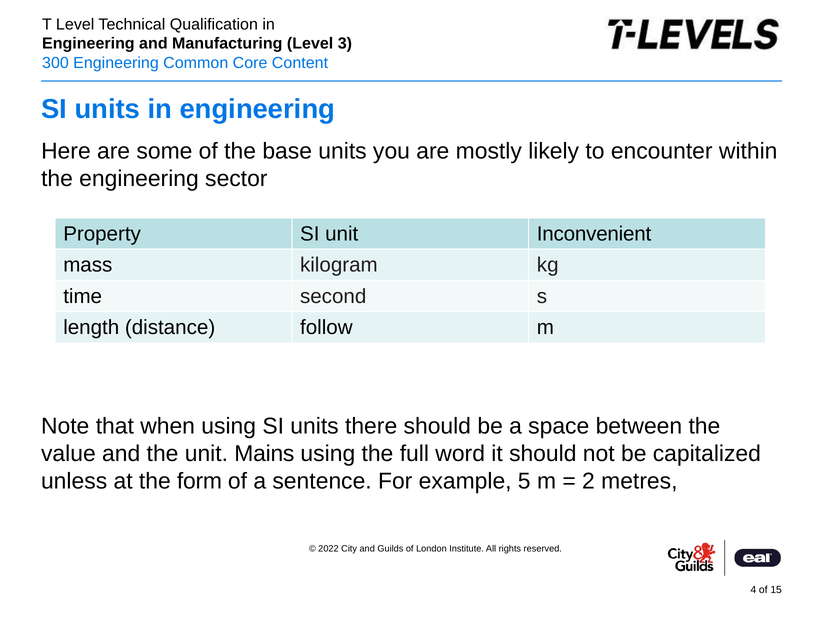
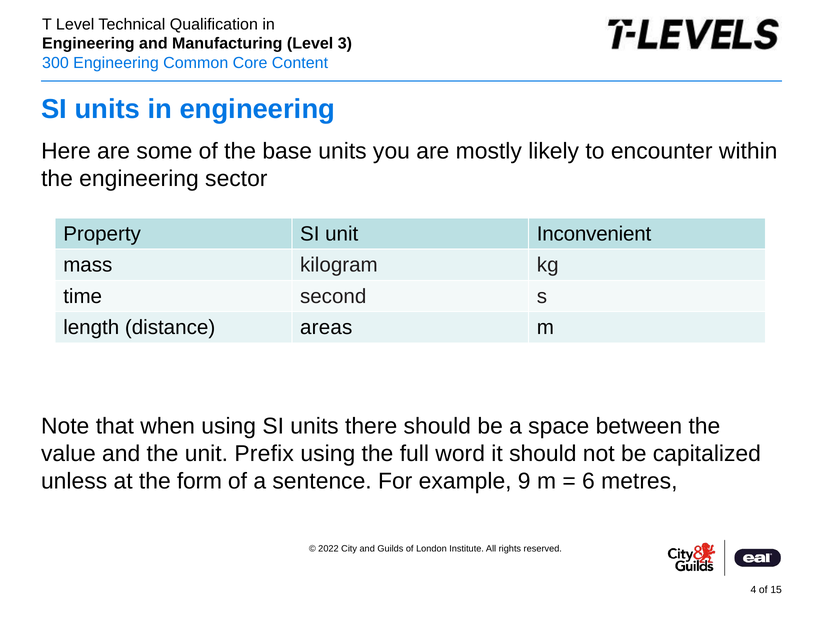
follow: follow -> areas (326, 328)
Mains: Mains -> Prefix (264, 454)
5: 5 -> 9 (524, 481)
2: 2 -> 6 (588, 481)
